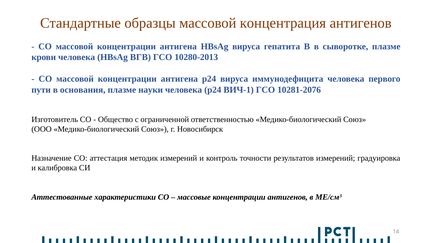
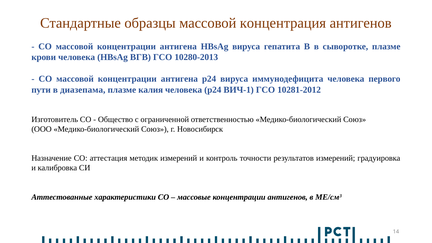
основания: основания -> диазепама (83, 90)
науки: науки -> калия (151, 90)
10281-2076: 10281-2076 -> 10281-2012 (299, 90)
